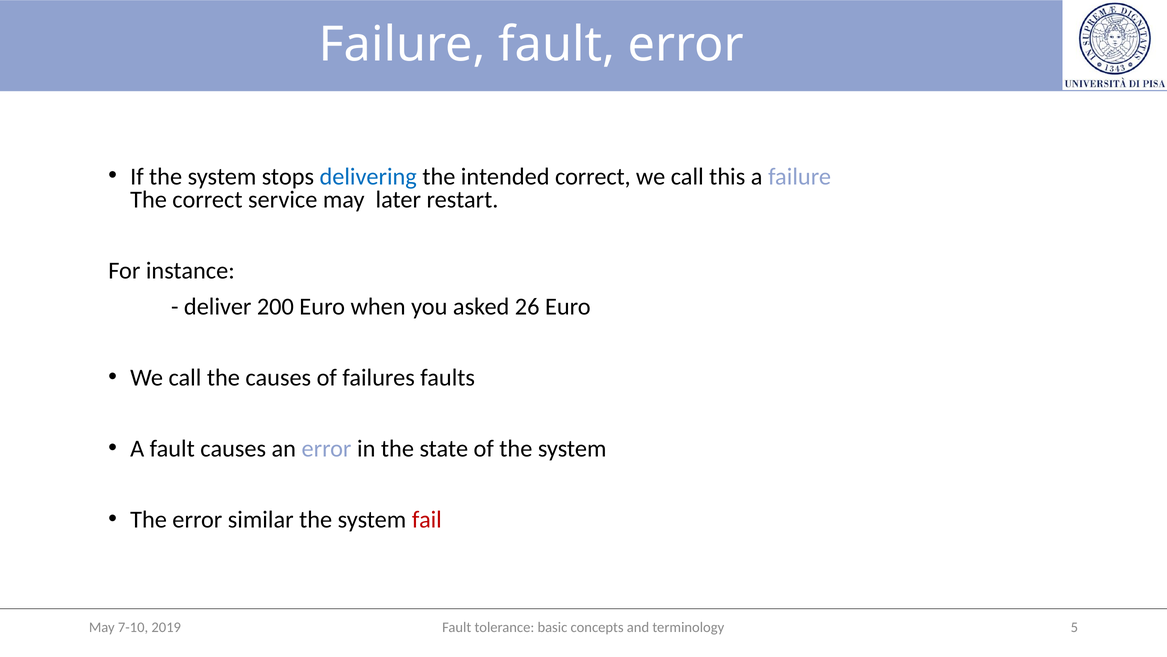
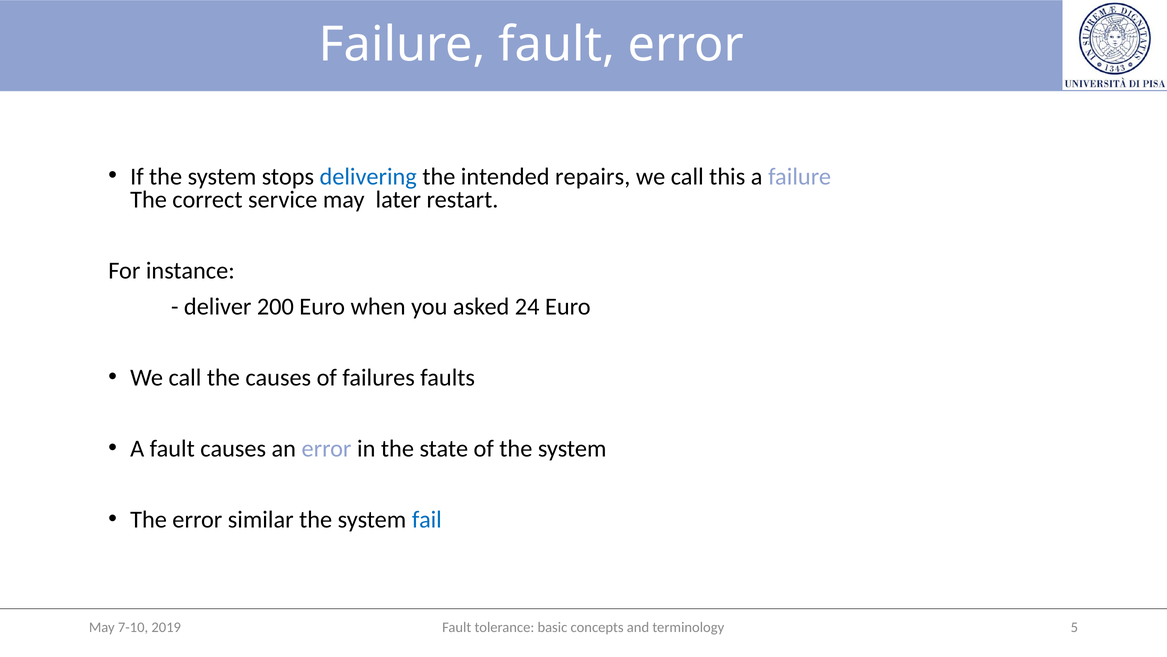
intended correct: correct -> repairs (593, 176)
26: 26 -> 24 (527, 306)
fail colour: red -> blue (427, 519)
